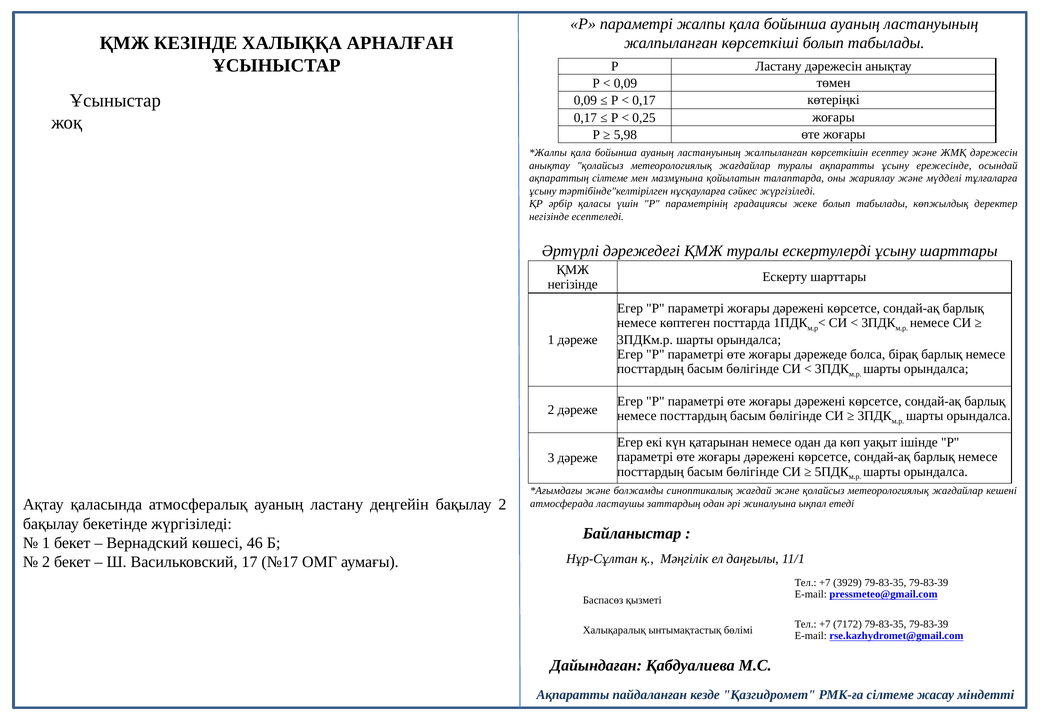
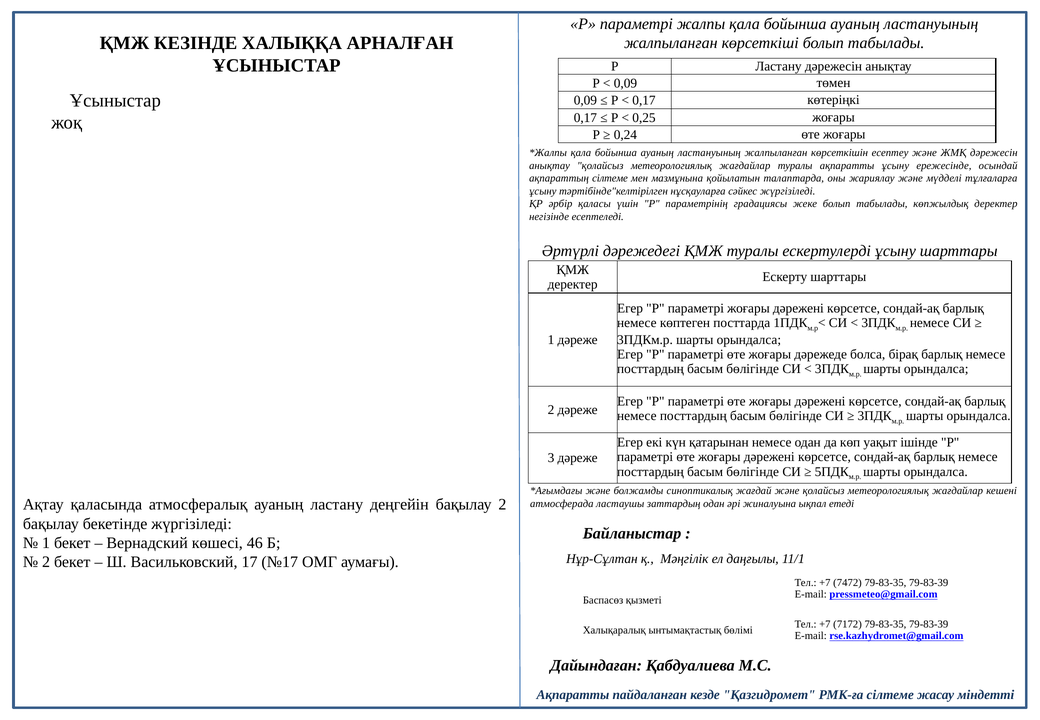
5,98: 5,98 -> 0,24 (625, 135)
негізінде: негізінде -> деректер (573, 284)
3929: 3929 -> 7472 (848, 583)
